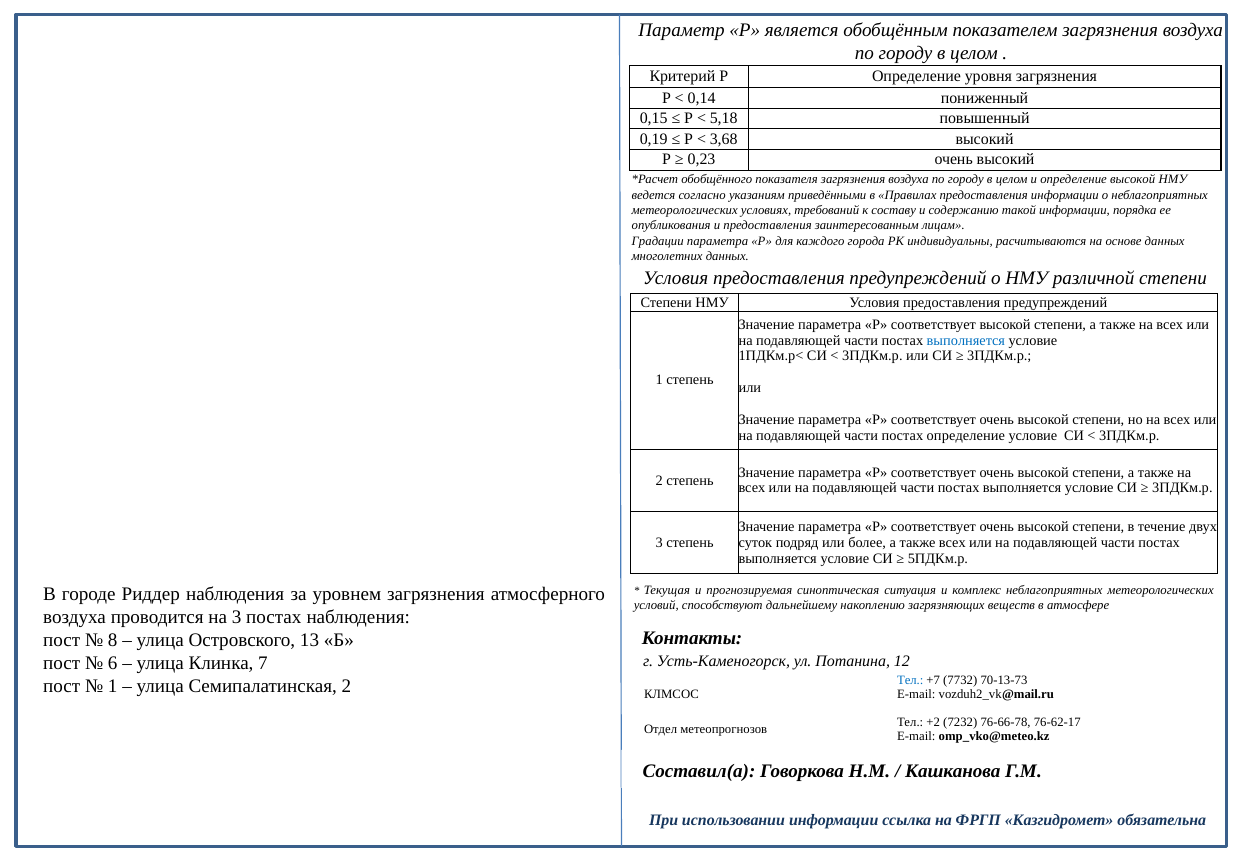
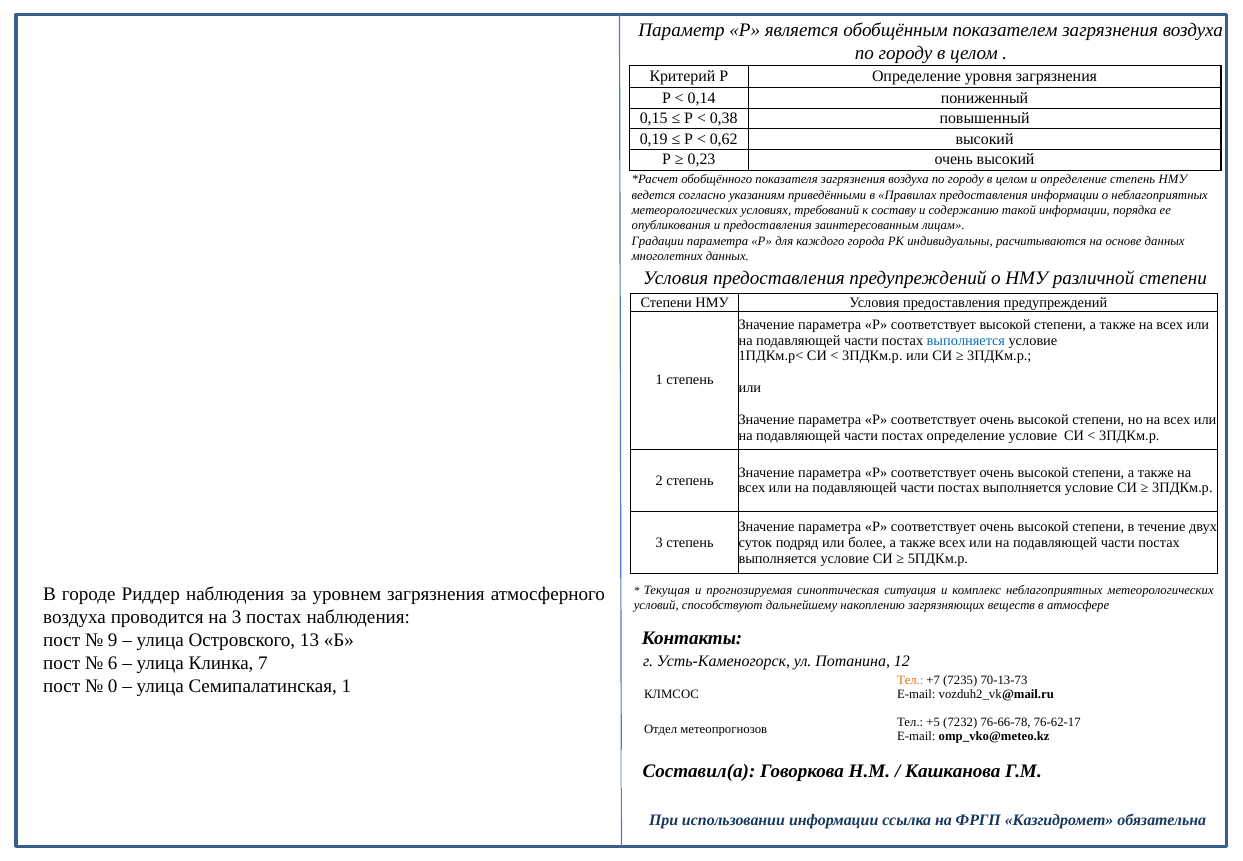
5,18: 5,18 -> 0,38 (724, 118)
3,68: 3,68 -> 0,62 (724, 139)
определение высокой: высокой -> степень (1133, 180)
8: 8 -> 9 (113, 640)
Тел colour: blue -> orange (910, 680)
7732: 7732 -> 7235 (960, 680)
1: 1 -> 0 (113, 686)
Семипалатинская 2: 2 -> 1 (346, 686)
+2: +2 -> +5 (933, 722)
